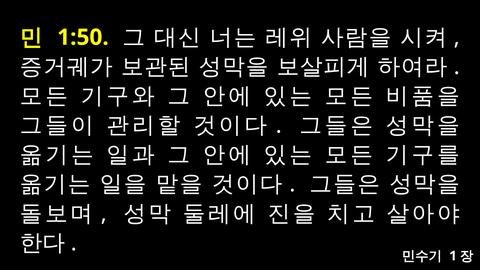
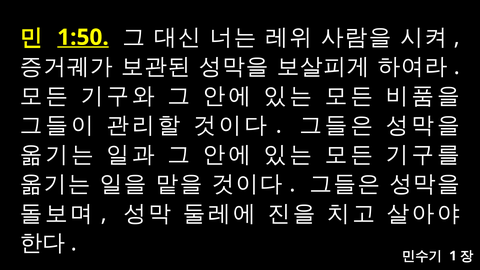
1:50 underline: none -> present (83, 37)
